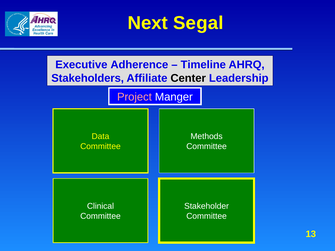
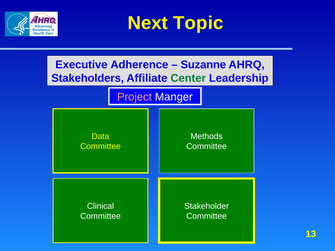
Segal: Segal -> Topic (198, 23)
Timeline: Timeline -> Suzanne (203, 65)
Center colour: black -> green (188, 78)
